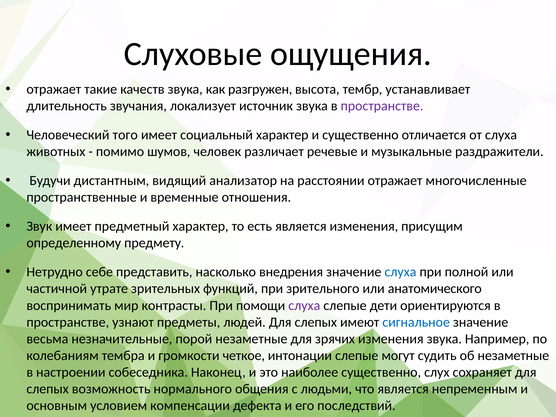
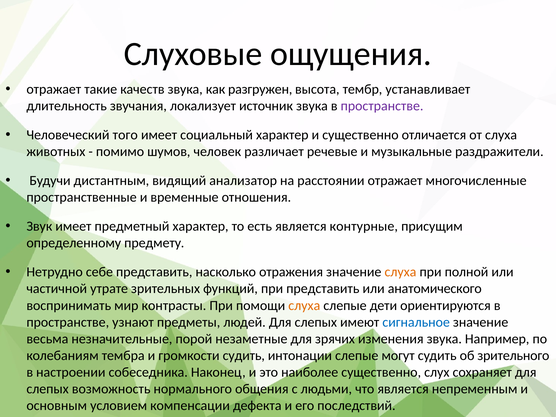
является изменения: изменения -> контурные (364, 226)
внедрения: внедрения -> отражения (291, 272)
слуха colour: blue -> orange (400, 272)
при зрительного: зрительного -> представить (323, 289)
слуха colour: purple -> orange (304, 305)
громкости четкое: четкое -> судить (244, 355)
об незаметные: незаметные -> зрительного (513, 355)
